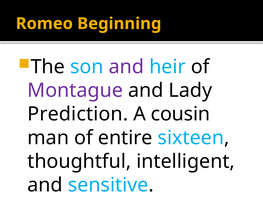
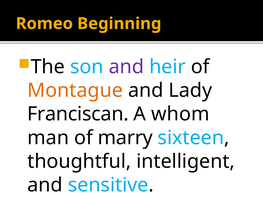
Montague colour: purple -> orange (75, 91)
Prediction: Prediction -> Franciscan (78, 114)
cousin: cousin -> whom (180, 114)
entire: entire -> marry (125, 138)
